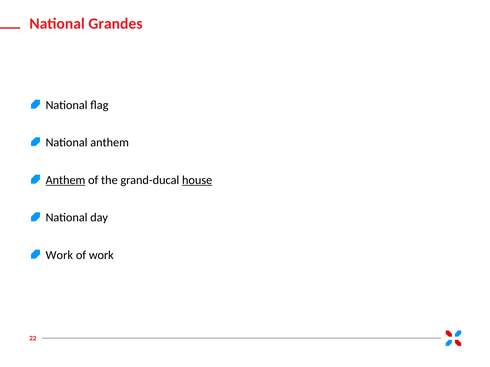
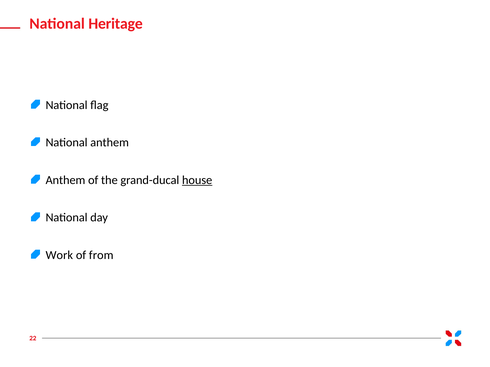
Grandes: Grandes -> Heritage (116, 24)
Anthem underline: present -> none (65, 180)
of work: work -> from (101, 255)
